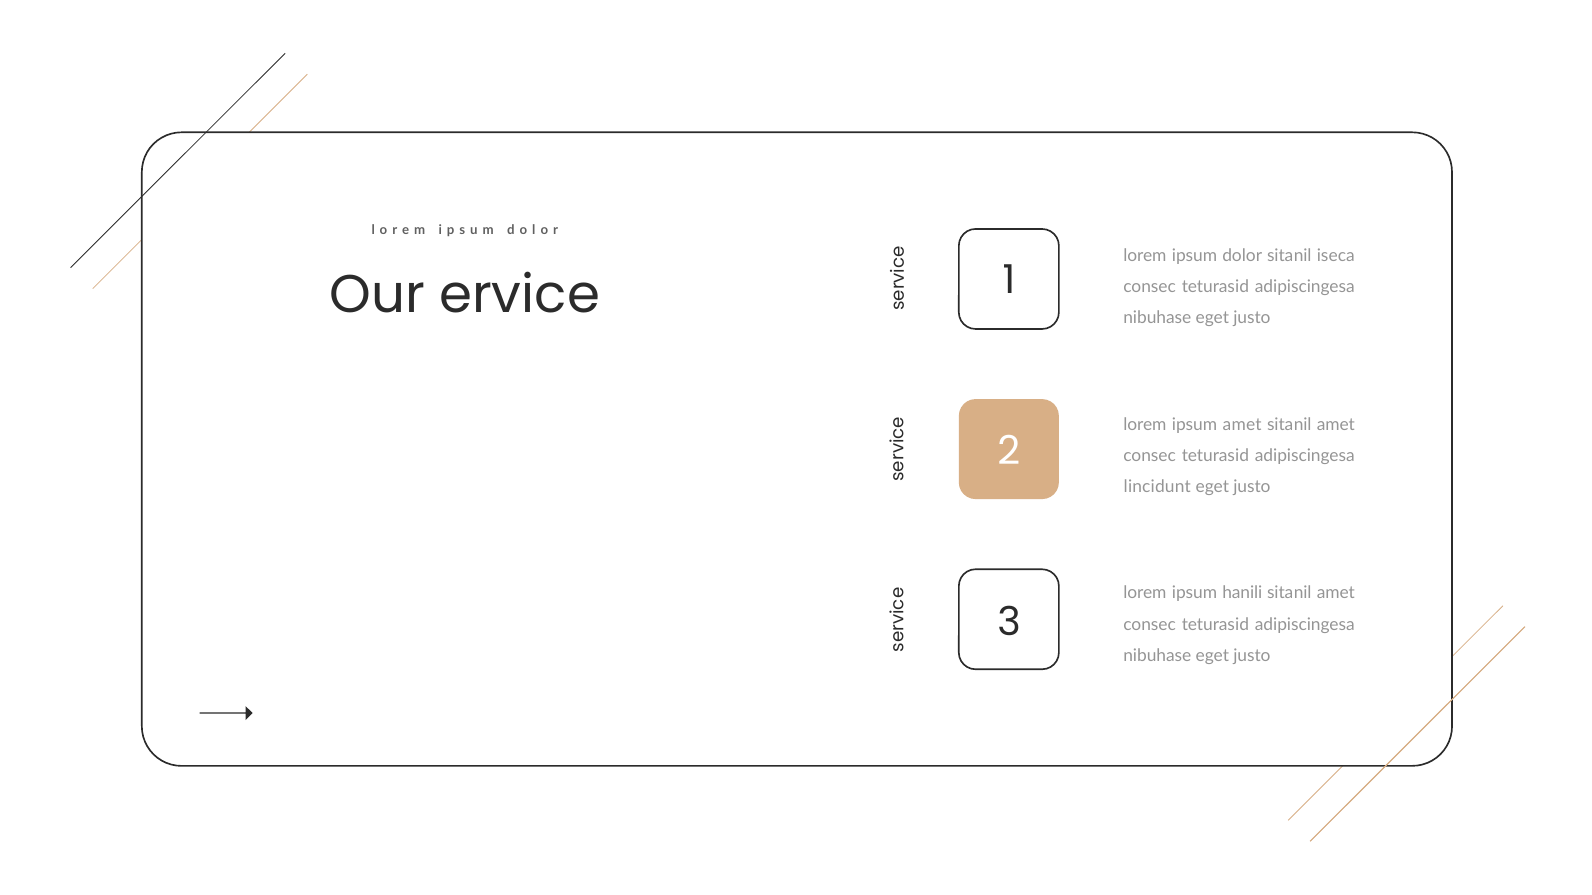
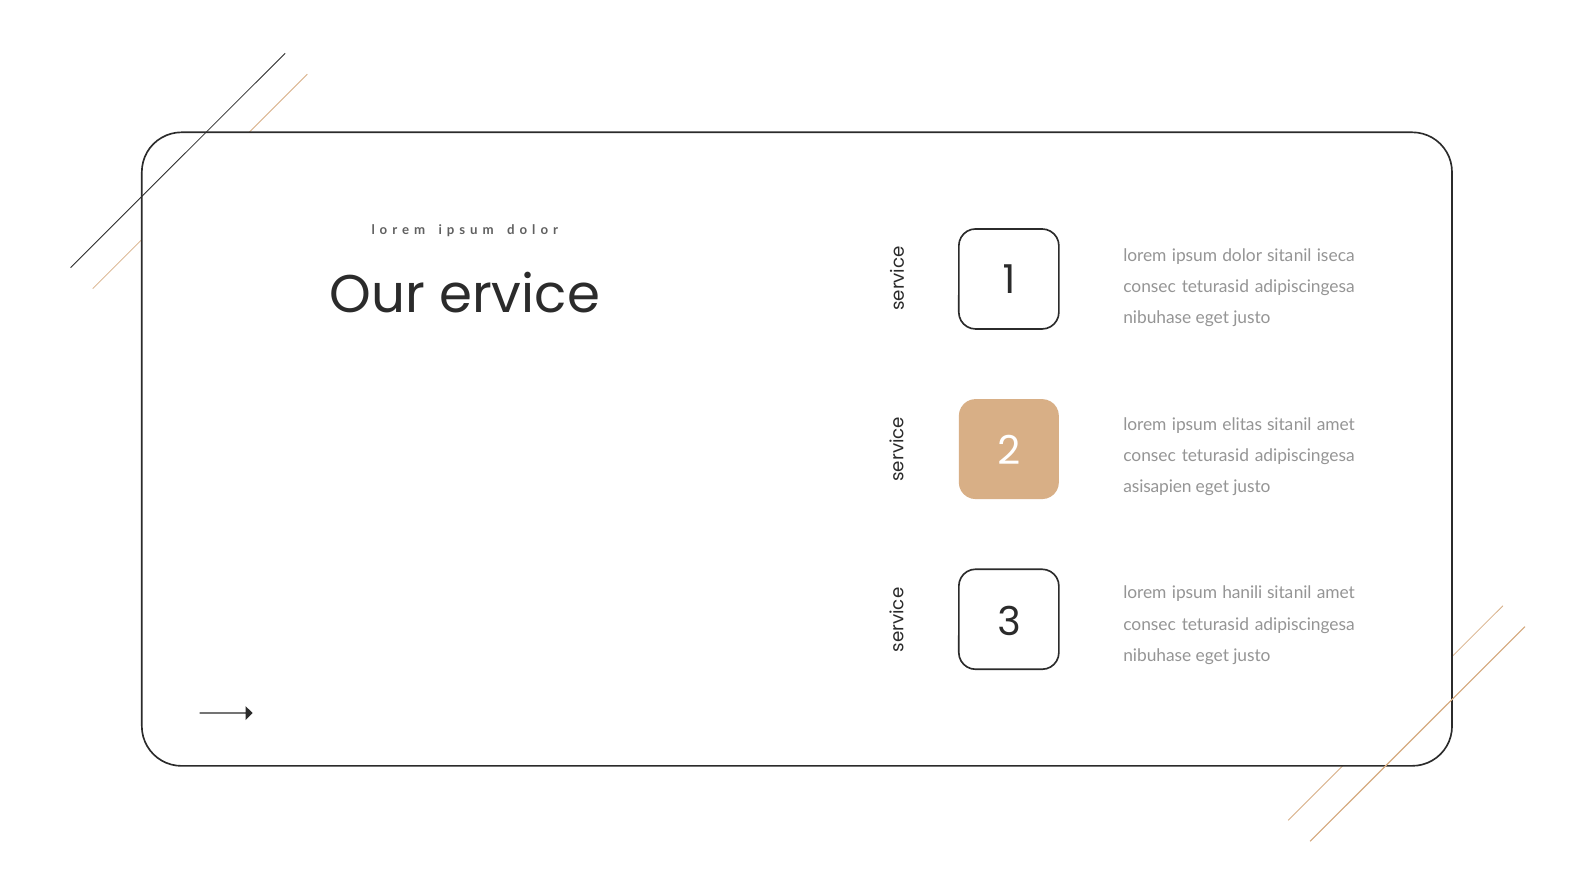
ipsum amet: amet -> elitas (1242, 425)
lincidunt: lincidunt -> asisapien (1157, 487)
